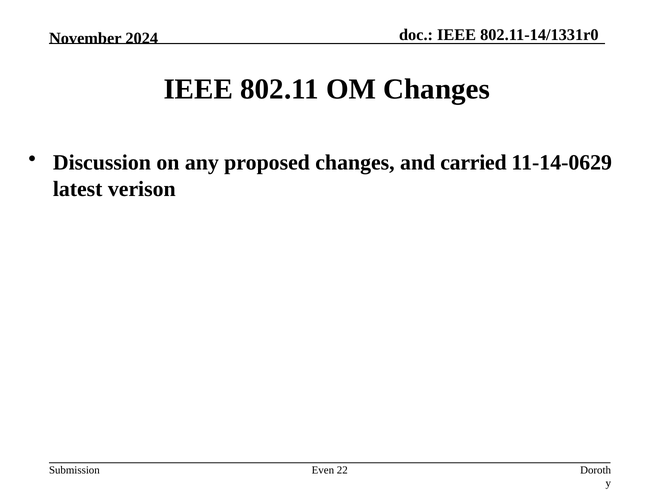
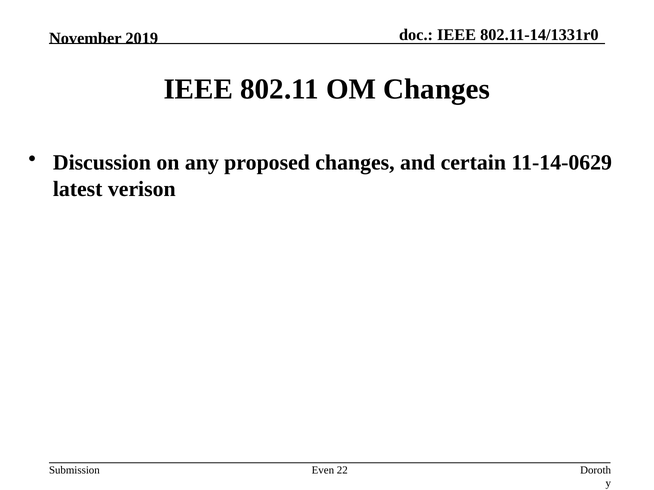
2024: 2024 -> 2019 (142, 38)
carried: carried -> certain (473, 163)
